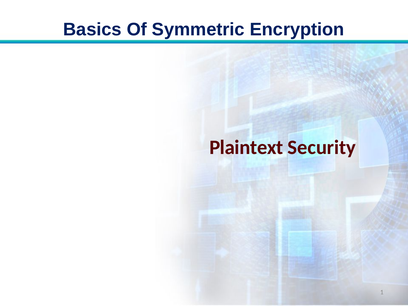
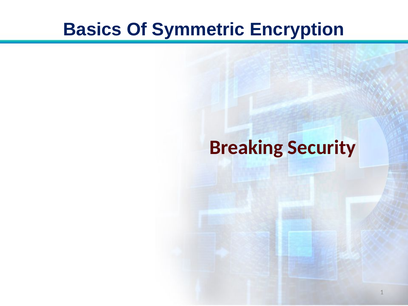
Plaintext: Plaintext -> Breaking (246, 147)
